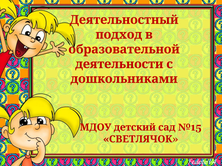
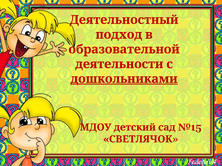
дошкольниками underline: none -> present (124, 79)
